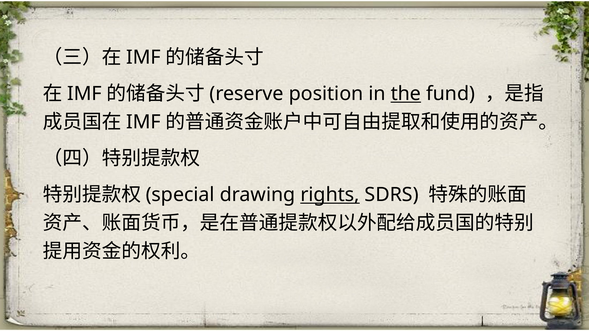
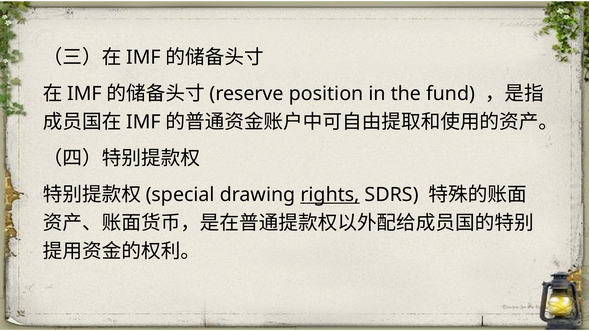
the underline: present -> none (406, 94)
